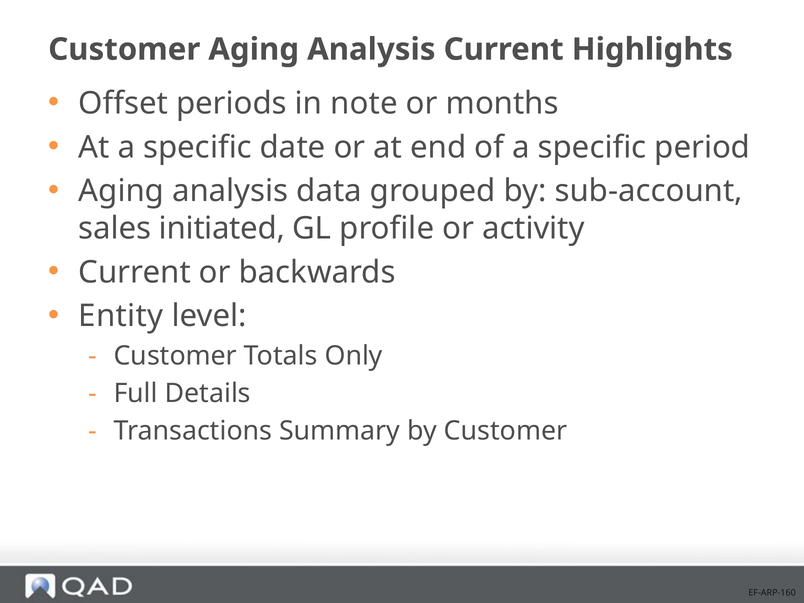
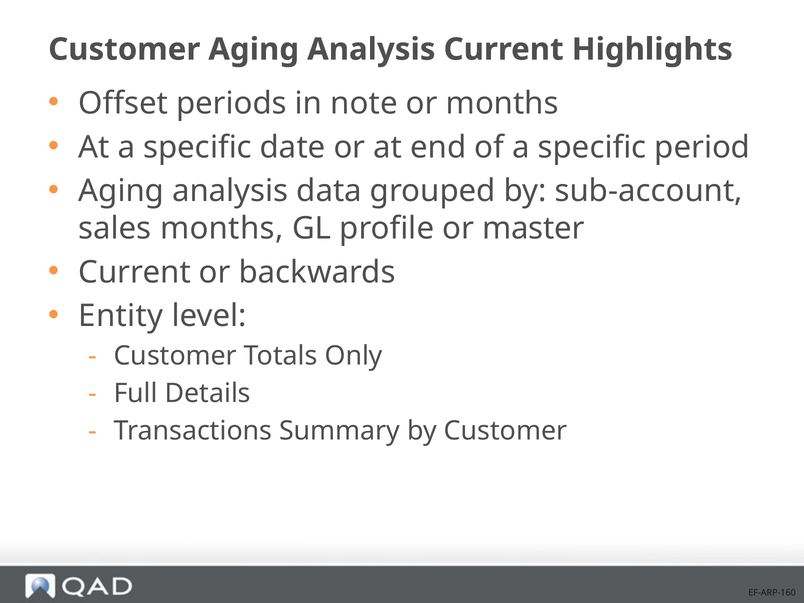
sales initiated: initiated -> months (222, 229)
activity: activity -> master (533, 229)
